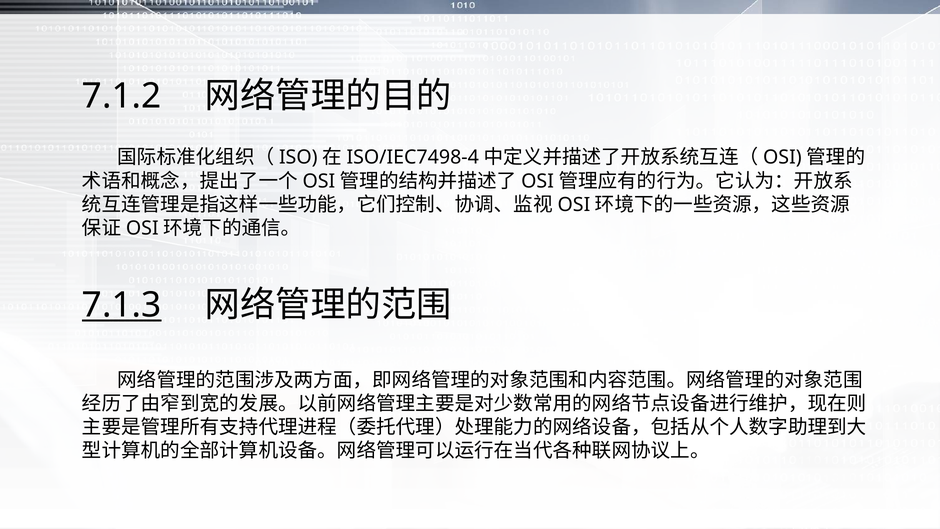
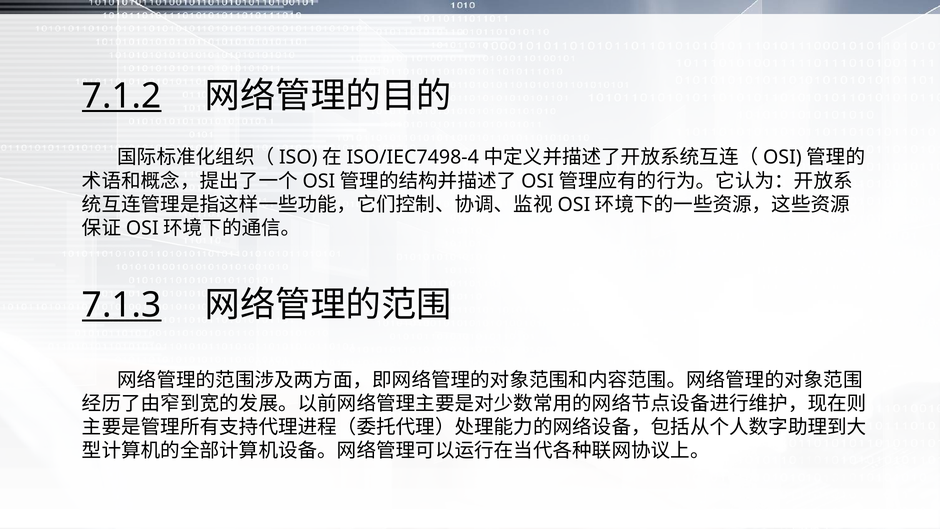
7.1.2 underline: none -> present (122, 96)
